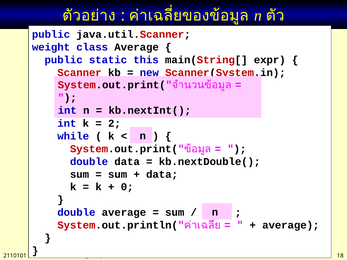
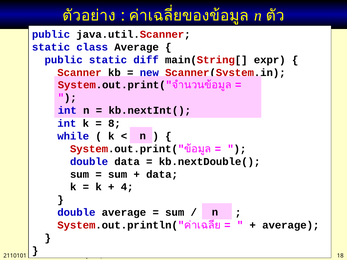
weight: weight -> static (51, 47)
this: this -> diff (146, 60)
2: 2 -> 8 (114, 124)
0: 0 -> 4 (127, 187)
